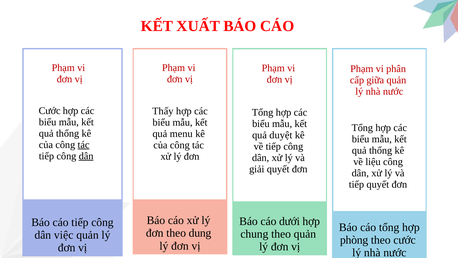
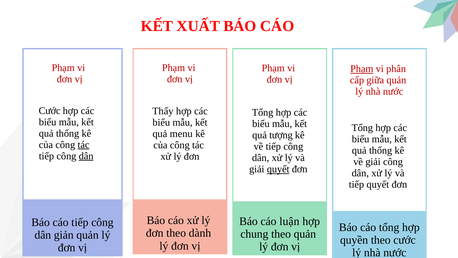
Phạm underline: none -> present (362, 69)
duyệt: duyệt -> tượng (281, 135)
về liệu: liệu -> giải (373, 162)
quyết underline: none -> present (278, 169)
dưới: dưới -> luận (289, 221)
dung: dung -> dành (200, 233)
việc: việc -> giản (64, 235)
phòng: phòng -> quyền (354, 240)
